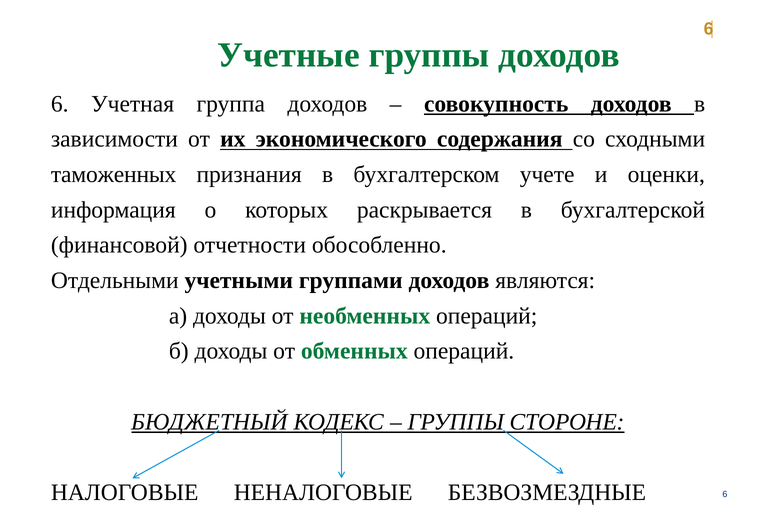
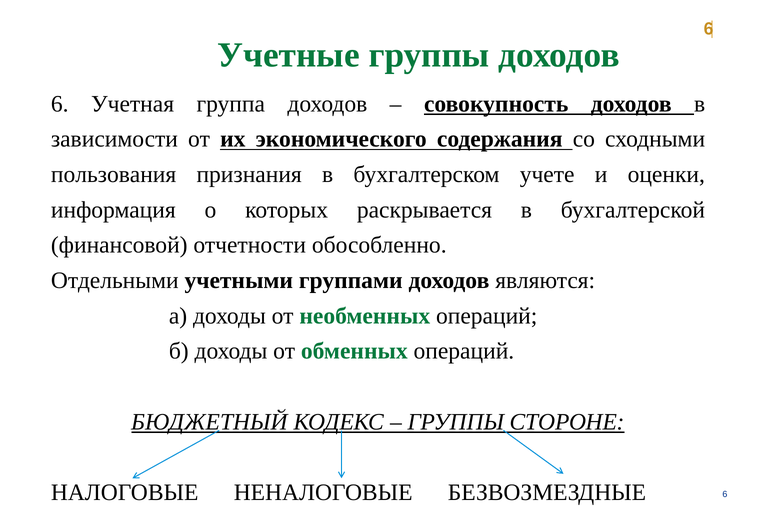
таможенных: таможенных -> пользования (114, 174)
